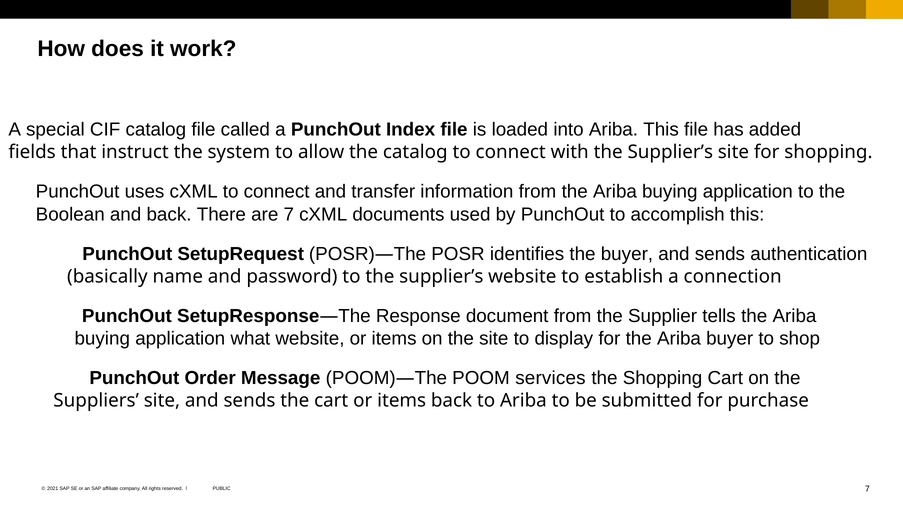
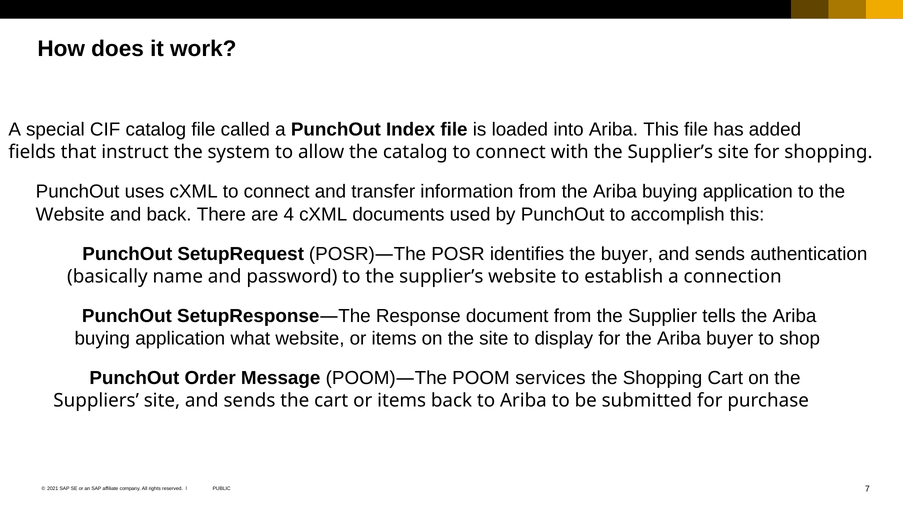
Boolean: Boolean -> Website (70, 214)
are 7: 7 -> 4 (289, 214)
